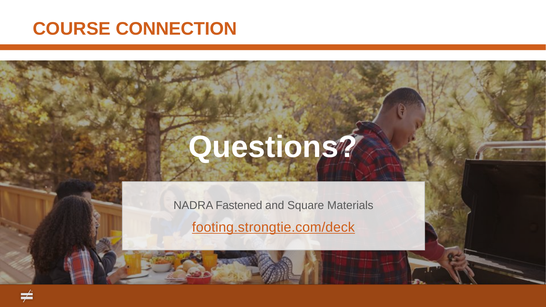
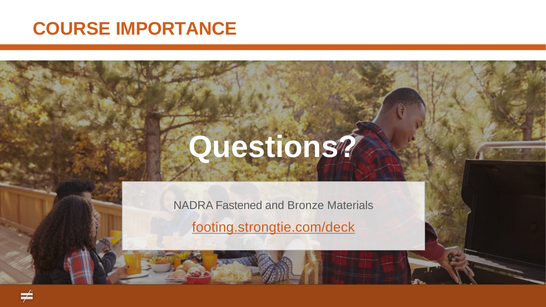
CONNECTION: CONNECTION -> IMPORTANCE (176, 29)
Square: Square -> Bronze (306, 206)
